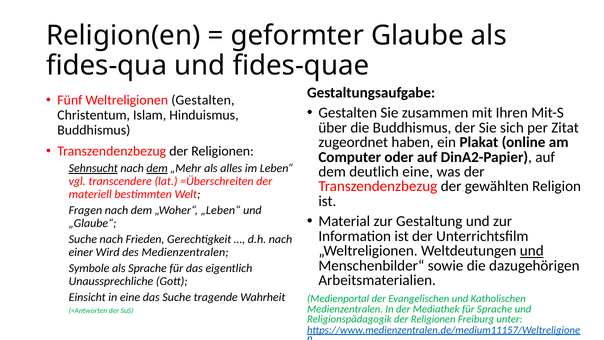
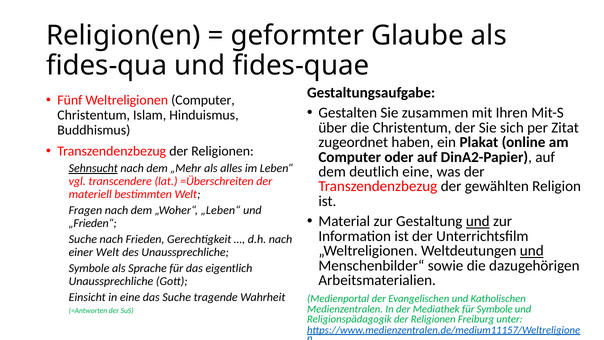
Weltreligionen Gestalten: Gestalten -> Computer (203, 100)
die Buddhismus: Buddhismus -> Christentum (412, 128)
dem underline: present -> none (157, 168)
und underline: none -> present (478, 221)
„Glaube“: „Glaube“ -> „Frieden“ (93, 223)
einer Wird: Wird -> Welt (108, 252)
des Medienzentralen: Medienzentralen -> Unaussprechliche (185, 252)
für Sprache: Sprache -> Symbole (495, 309)
